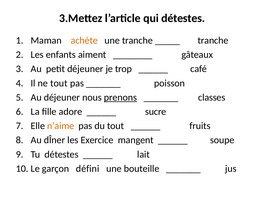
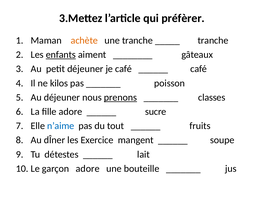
qui détestes: détestes -> préfèrer (183, 18)
enfants underline: none -> present (61, 55)
je trop: trop -> café (123, 69)
ne tout: tout -> kilos (59, 83)
n’aime colour: orange -> blue (61, 126)
garçon défini: défini -> adore (88, 169)
